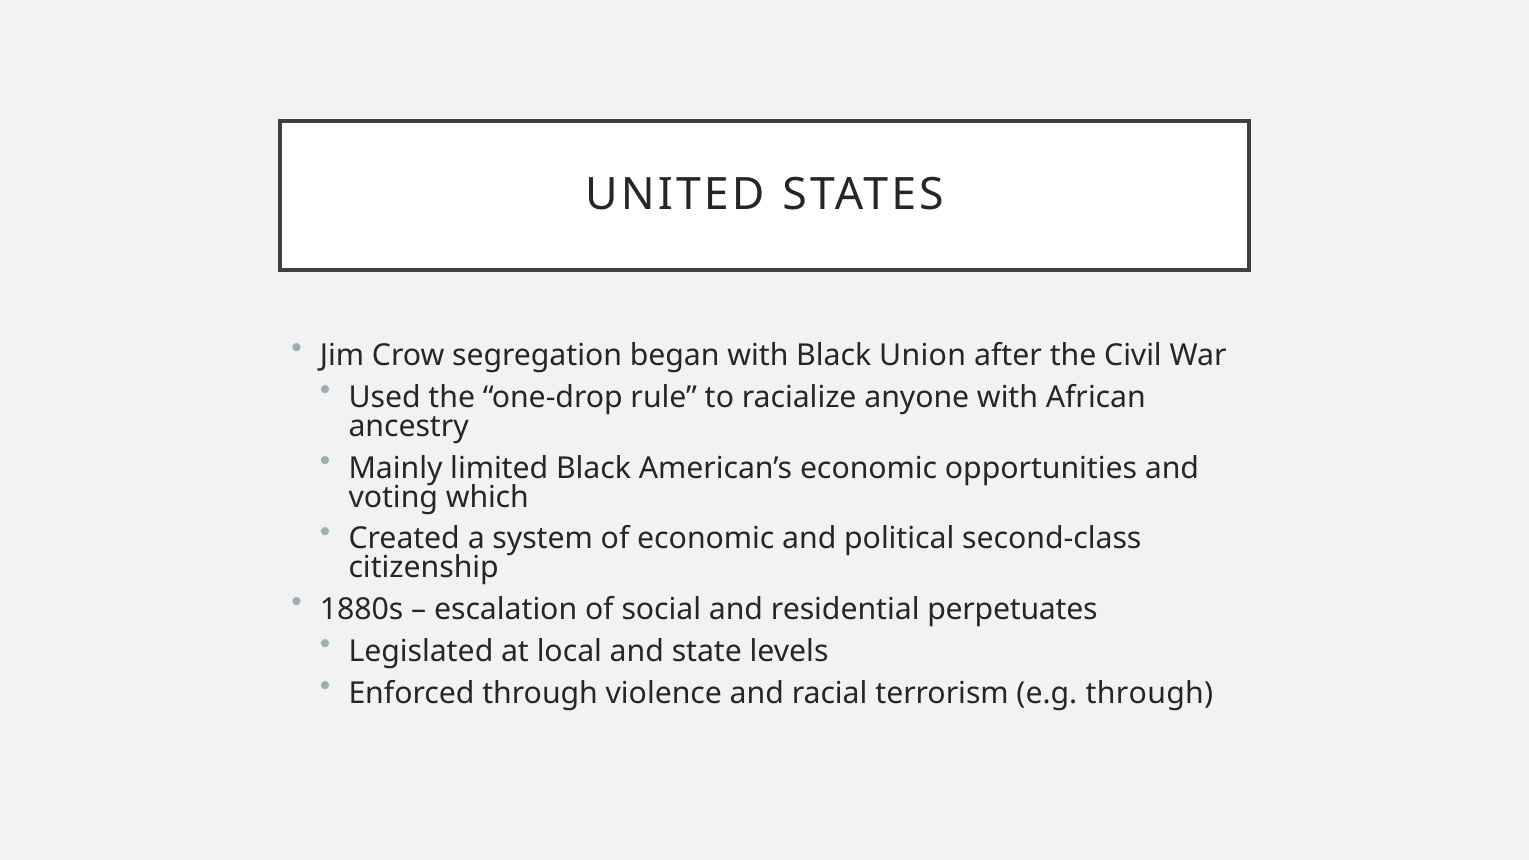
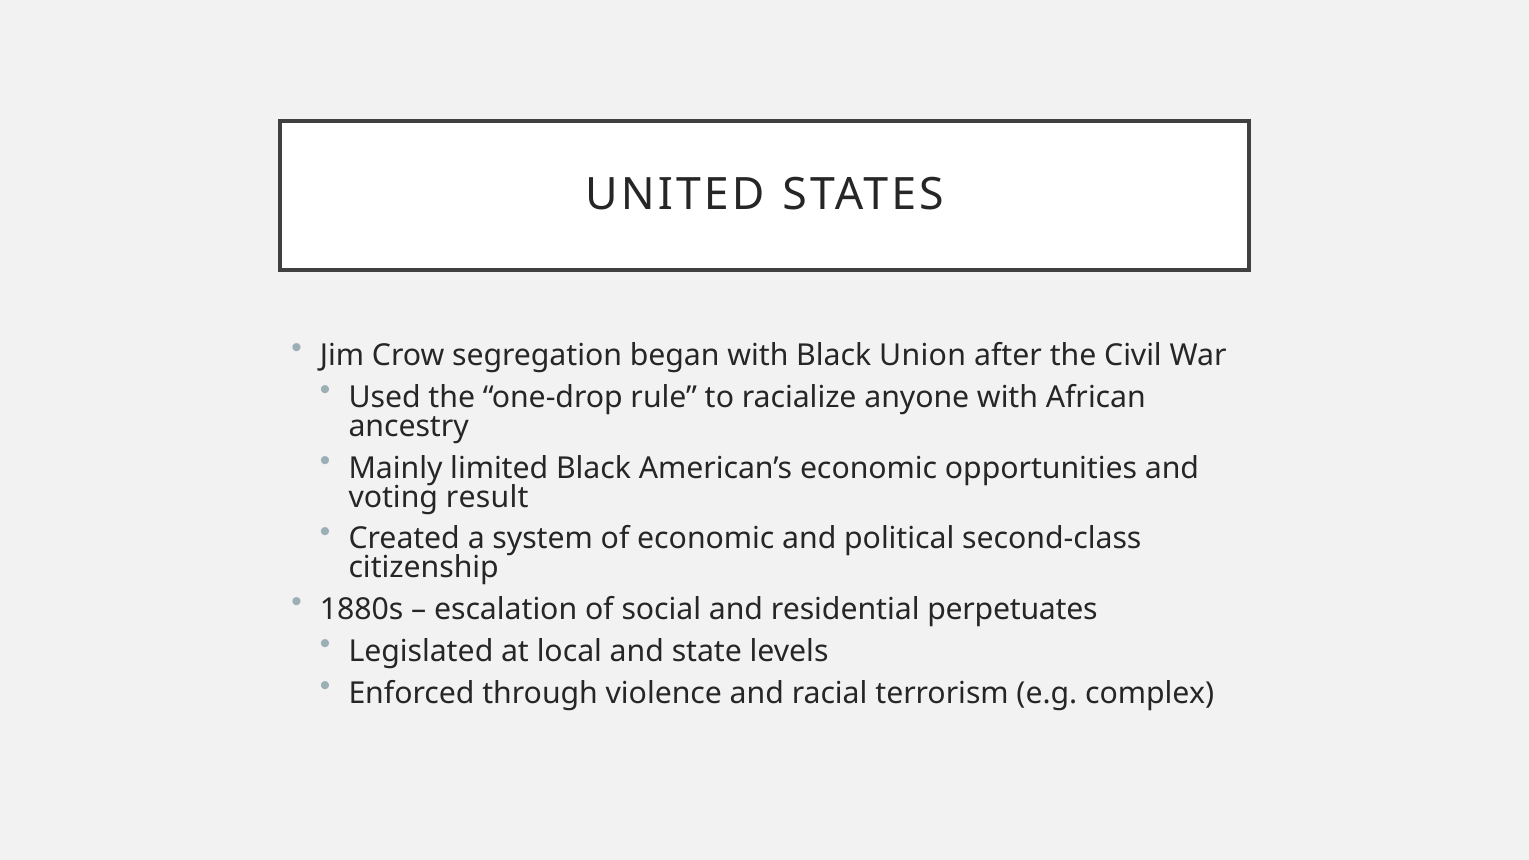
which: which -> result (487, 497)
e.g through: through -> complex (1150, 693)
